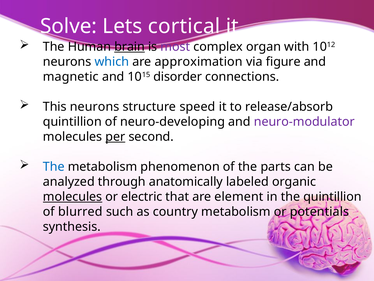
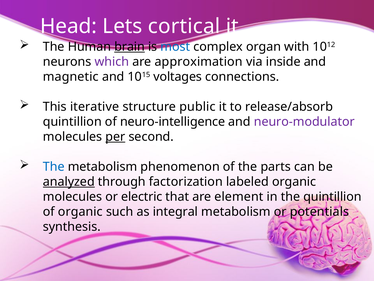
Solve: Solve -> Head (69, 26)
most colour: purple -> blue (175, 47)
which colour: blue -> purple (112, 62)
figure: figure -> inside (283, 62)
disorder: disorder -> voltages (178, 77)
This neurons: neurons -> iterative (95, 107)
speed: speed -> public (197, 107)
neuro-developing: neuro-developing -> neuro-intelligence (173, 122)
analyzed underline: none -> present (69, 181)
anatomically: anatomically -> factorization (186, 181)
molecules underline: present -> none (73, 196)
of blurred: blurred -> organic (80, 211)
country: country -> integral (175, 211)
